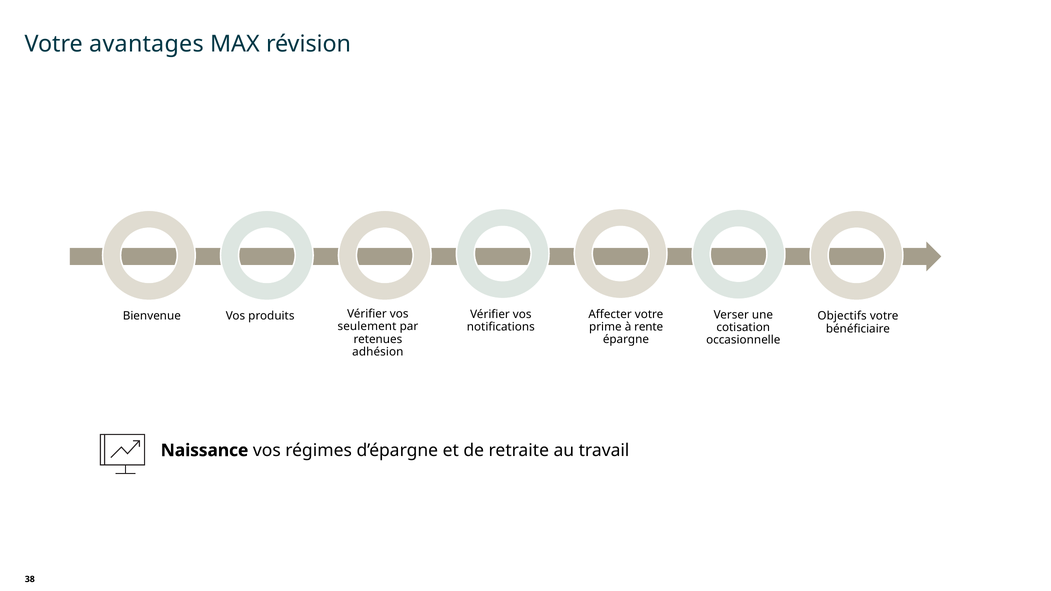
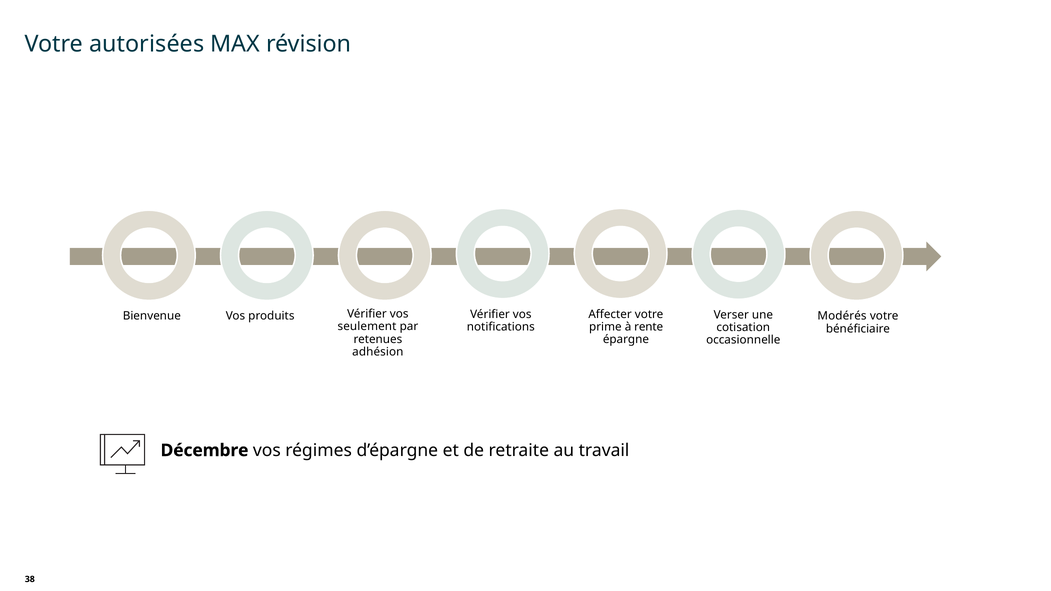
avantages: avantages -> autorisées (147, 44)
Objectifs: Objectifs -> Modérés (842, 316)
Naissance: Naissance -> Décembre (205, 451)
